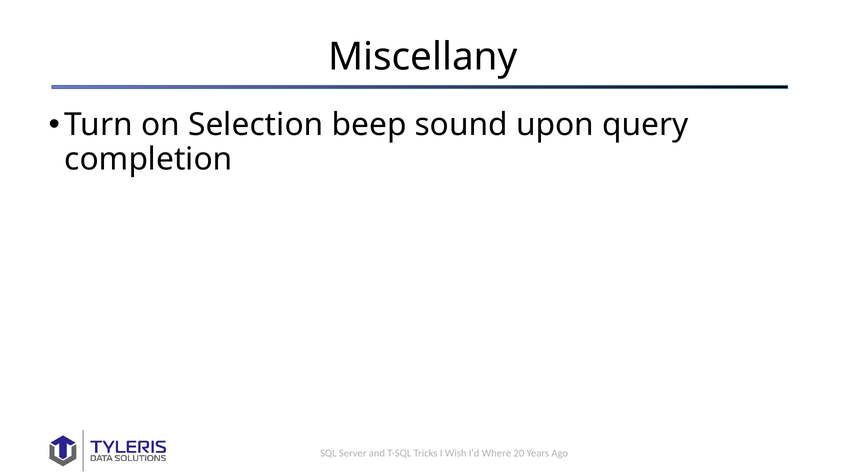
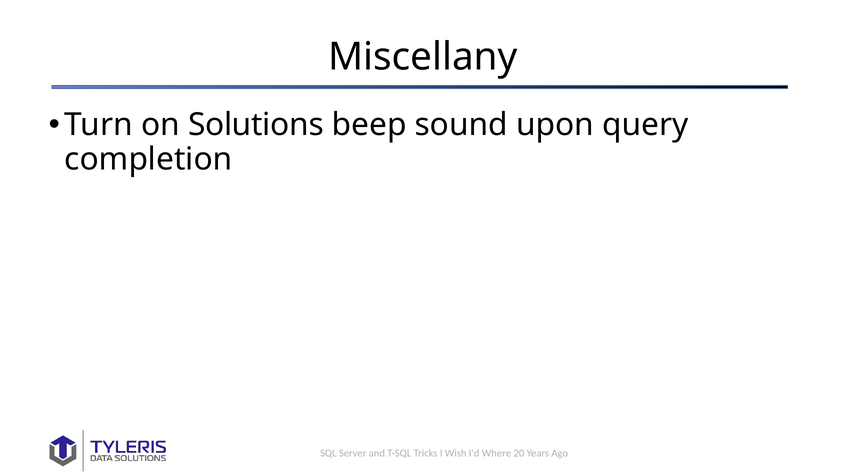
Selection: Selection -> Solutions (256, 125)
